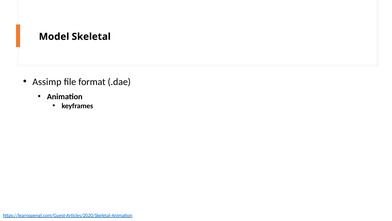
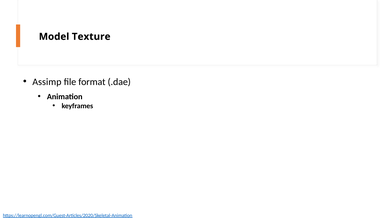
Skeletal: Skeletal -> Texture (91, 37)
